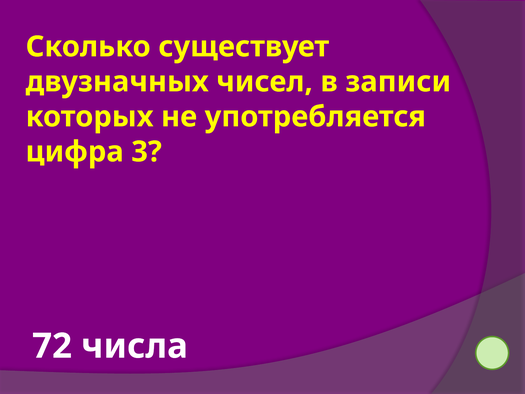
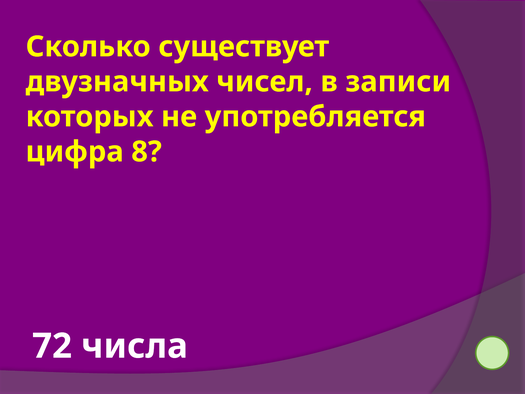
3: 3 -> 8 (147, 152)
